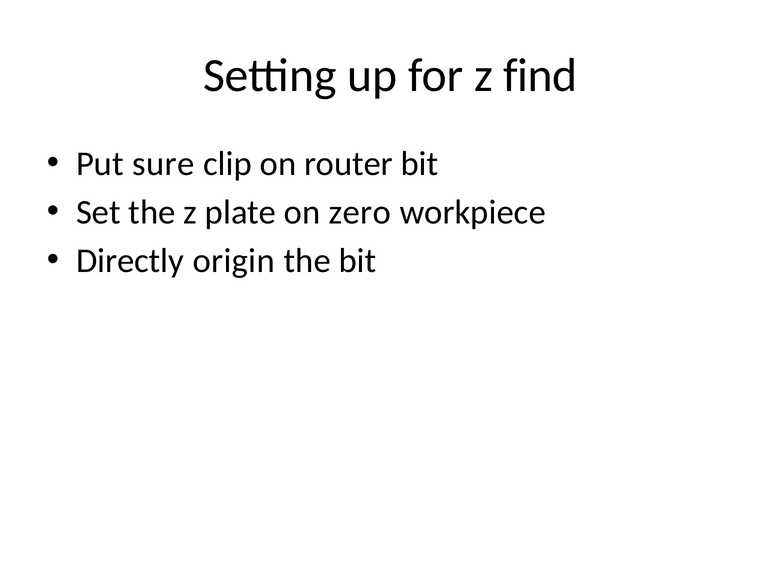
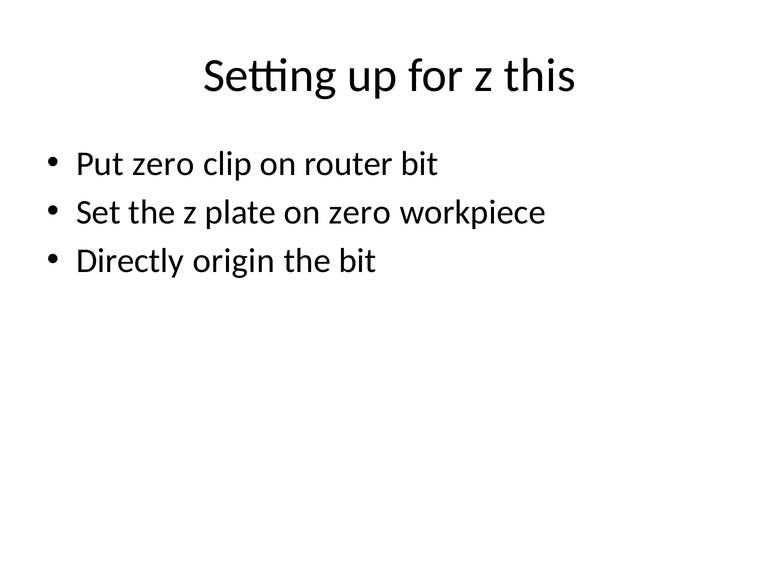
find: find -> this (540, 76)
Put sure: sure -> zero (163, 164)
